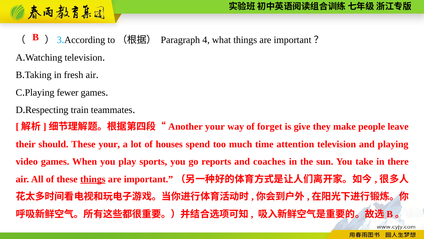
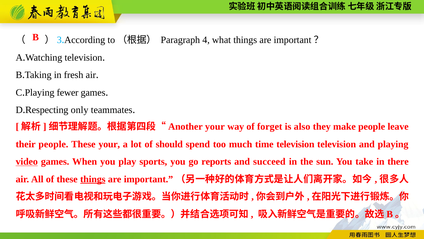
train: train -> only (80, 110)
give: give -> also (302, 126)
their should: should -> people (53, 144)
houses: houses -> should (169, 144)
time attention: attention -> television (295, 144)
video underline: none -> present (27, 161)
coaches: coaches -> succeed (269, 161)
